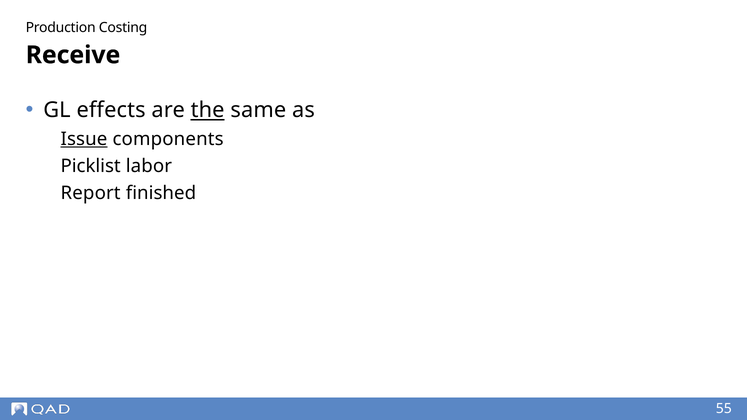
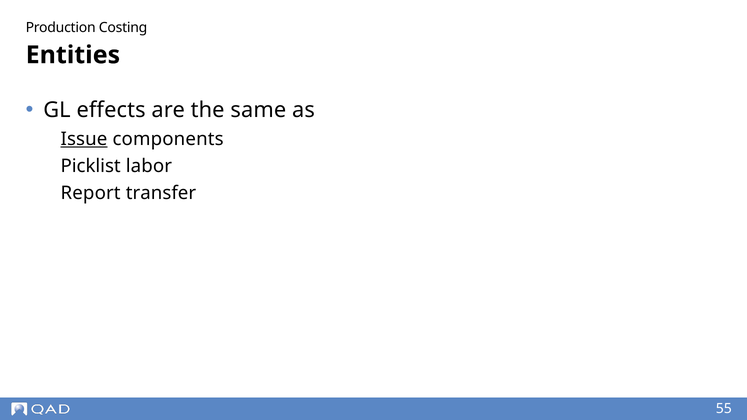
Receive: Receive -> Entities (73, 55)
the underline: present -> none (208, 110)
finished: finished -> transfer (161, 193)
